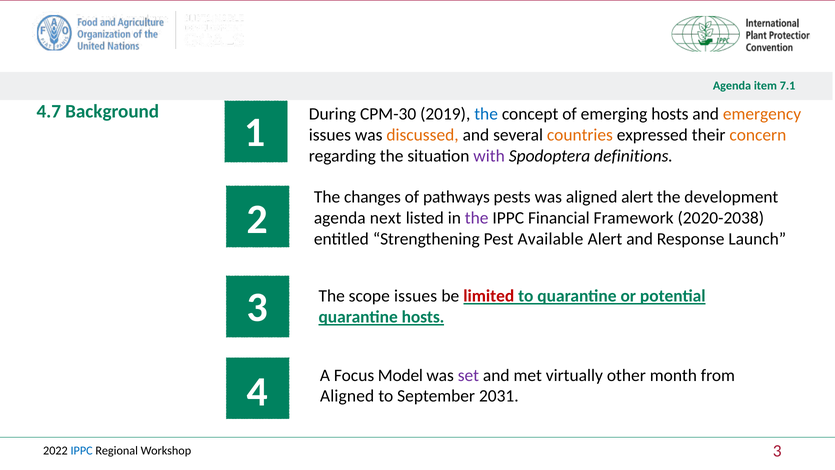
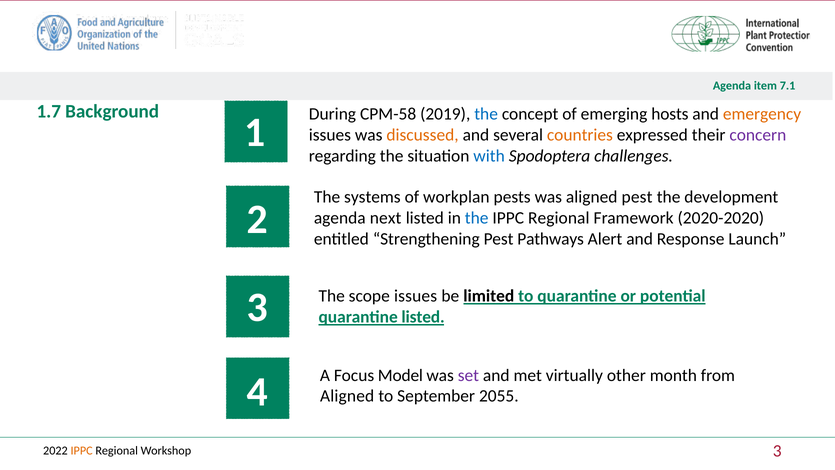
4.7: 4.7 -> 1.7 (49, 112)
CPM-30: CPM-30 -> CPM-58 (388, 114)
concern colour: orange -> purple (758, 135)
with colour: purple -> blue (489, 156)
definitions: definitions -> challenges (634, 156)
changes: changes -> systems (372, 197)
pathways: pathways -> workplan (456, 197)
aligned alert: alert -> pest (637, 197)
the colour: purple -> blue (477, 218)
Financial: Financial -> Regional (559, 218)
2020-2038: 2020-2038 -> 2020-2020 (721, 218)
Available: Available -> Pathways (551, 239)
limited colour: red -> black (489, 296)
quarantine hosts: hosts -> listed (423, 317)
2031: 2031 -> 2055 (499, 396)
IPPC colour: blue -> orange (82, 451)
